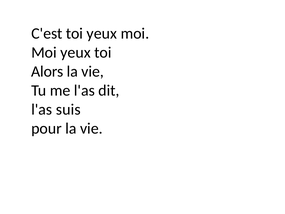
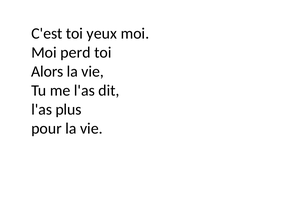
Moi yeux: yeux -> perd (75, 52)
suis: suis -> plus (68, 109)
